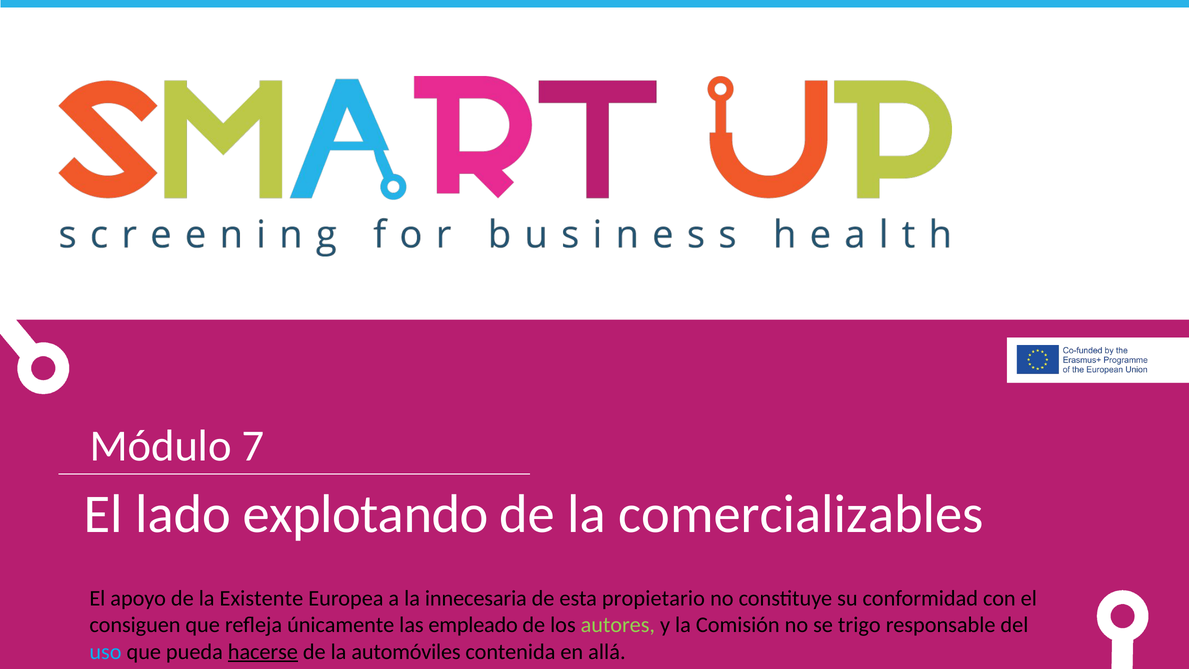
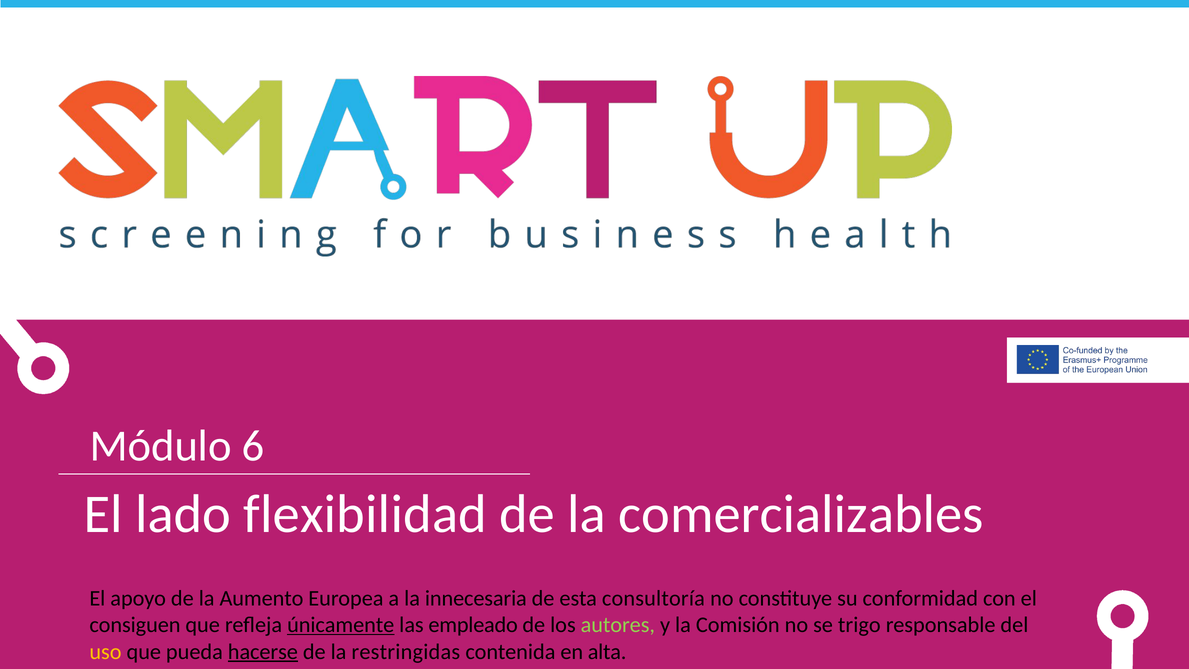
7: 7 -> 6 (253, 446)
explotando: explotando -> flexibilidad (365, 514)
Existente: Existente -> Aumento (261, 598)
propietario: propietario -> consultoría (653, 598)
únicamente underline: none -> present (341, 625)
uso colour: light blue -> yellow (105, 652)
automóviles: automóviles -> restringidas (406, 652)
allá: allá -> alta (607, 652)
